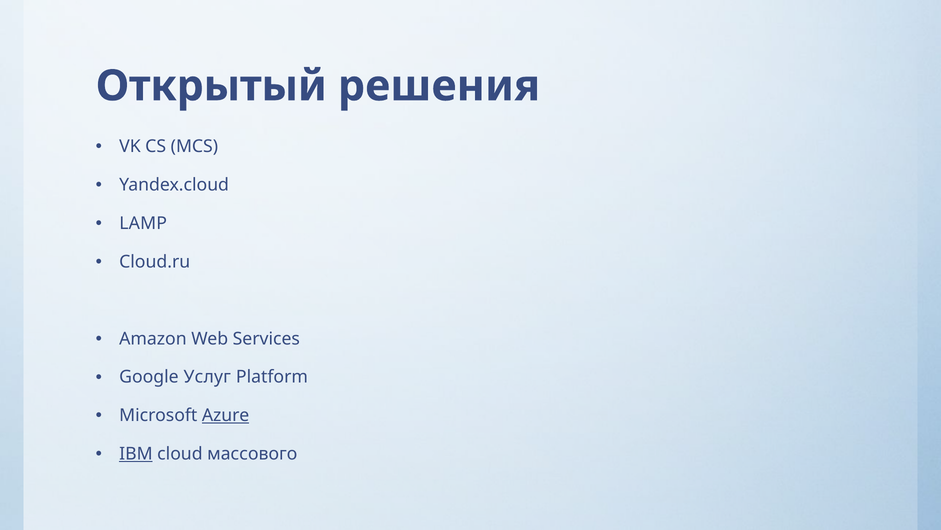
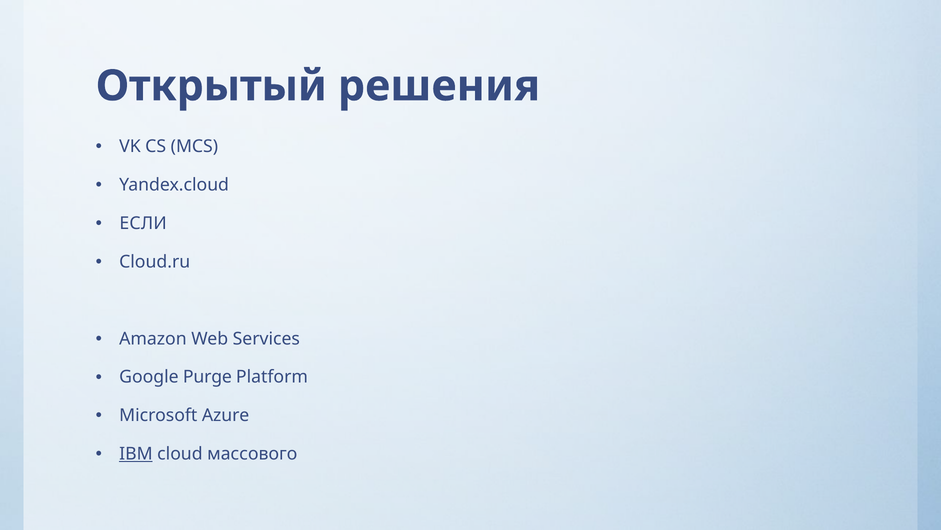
LAMP: LAMP -> ЕСЛИ (143, 223)
Услуг: Услуг -> Purge (207, 377)
Azure underline: present -> none (226, 415)
